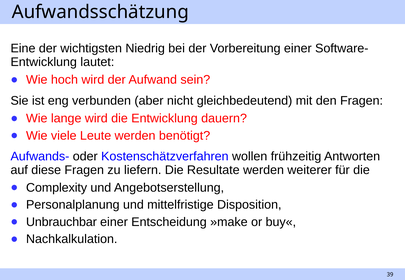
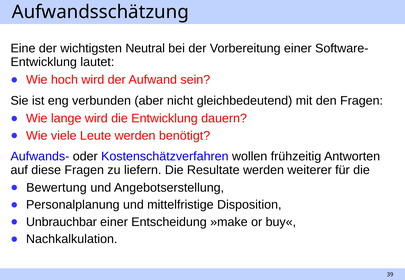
Niedrig: Niedrig -> Neutral (145, 49)
Complexity: Complexity -> Bewertung (56, 188)
